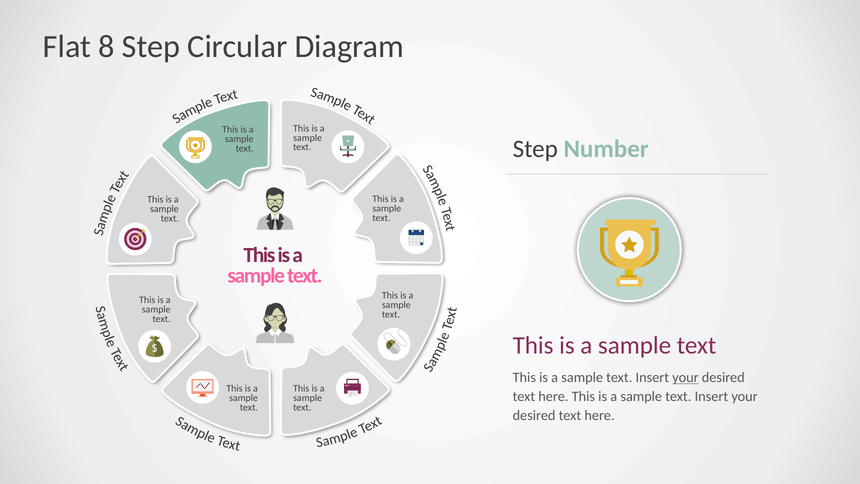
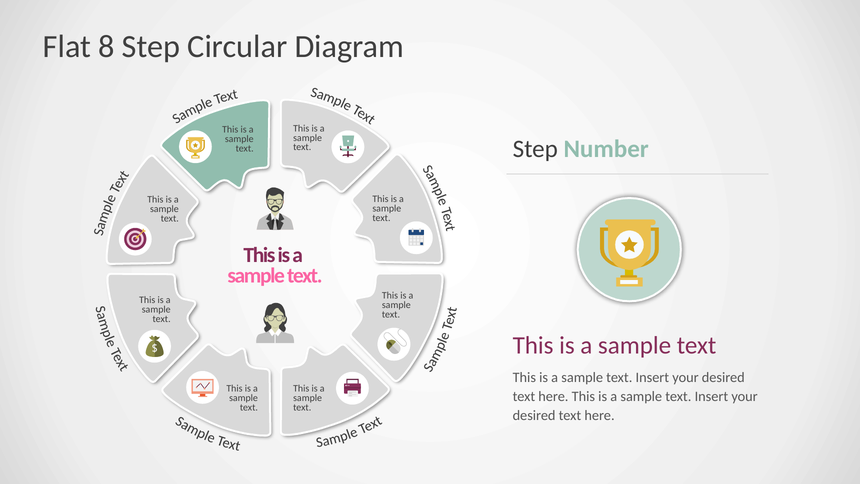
your underline: present -> none (685, 377)
